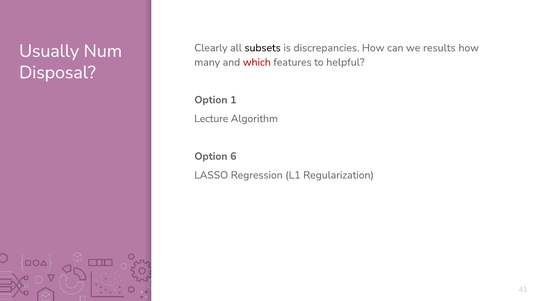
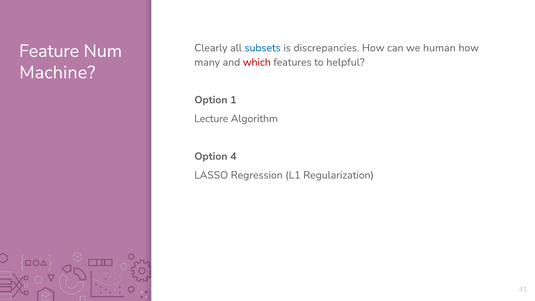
subsets colour: black -> blue (263, 48)
results: results -> human (439, 48)
Usually: Usually -> Feature (49, 51)
Disposal: Disposal -> Machine (57, 72)
6: 6 -> 4 (233, 156)
